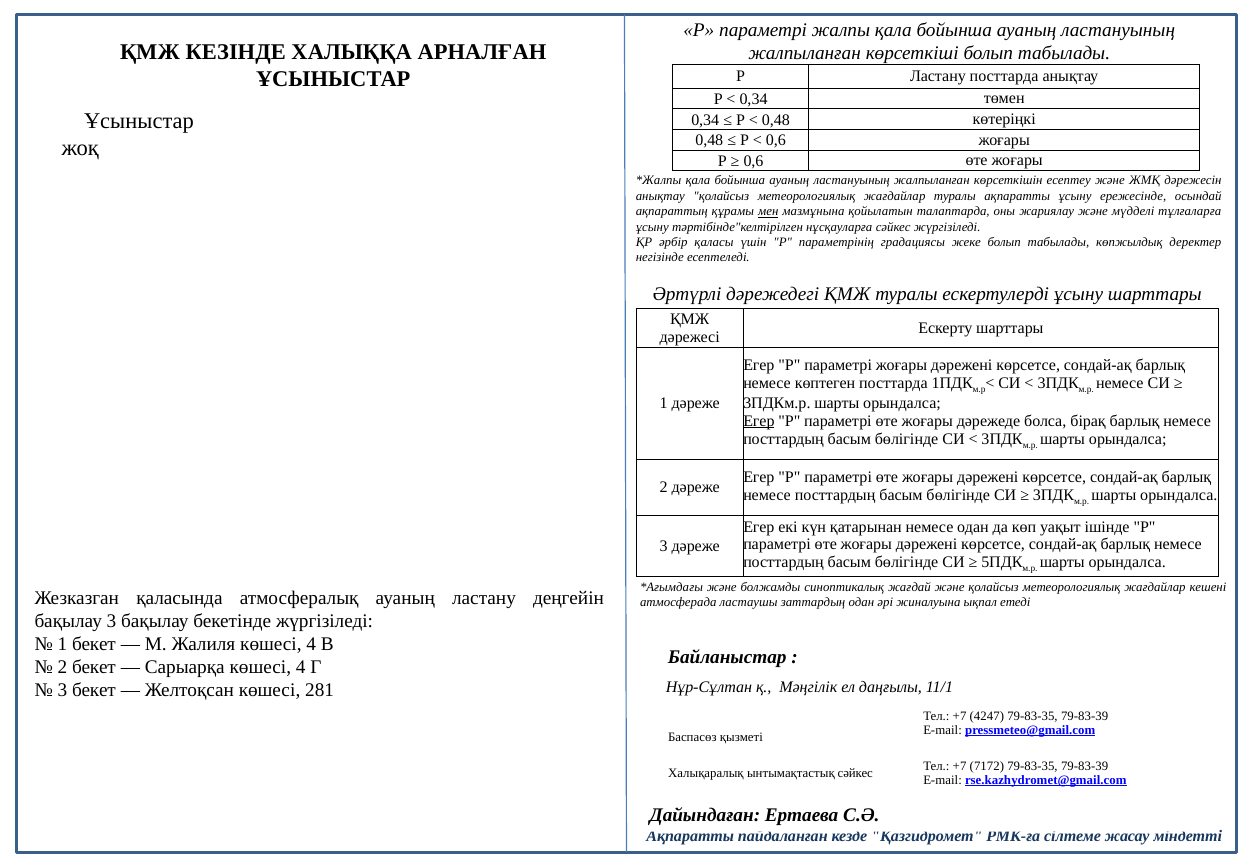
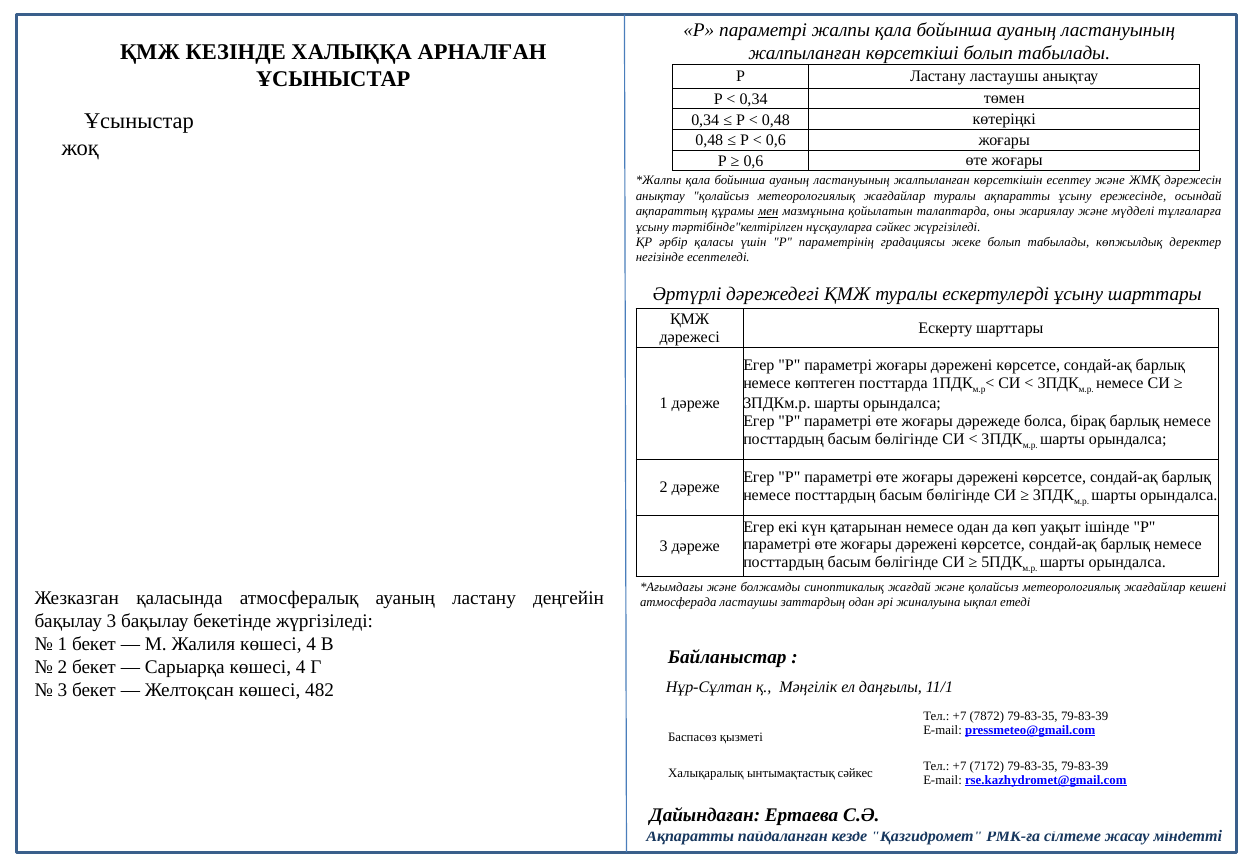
Ластану посттарда: посттарда -> ластаушы (1004, 76)
Егер underline: present -> none (759, 421)
281: 281 -> 482 (320, 691)
4247: 4247 -> 7872 (987, 716)
